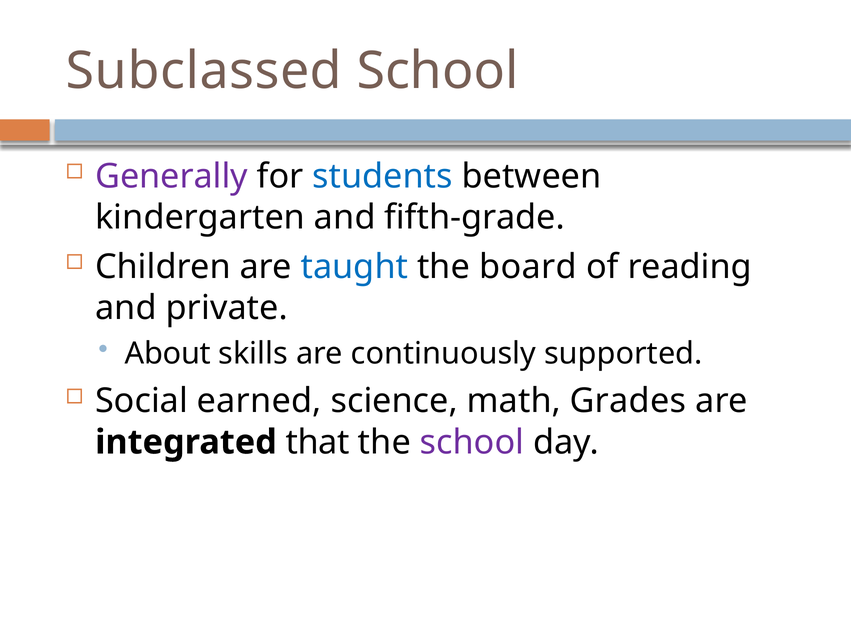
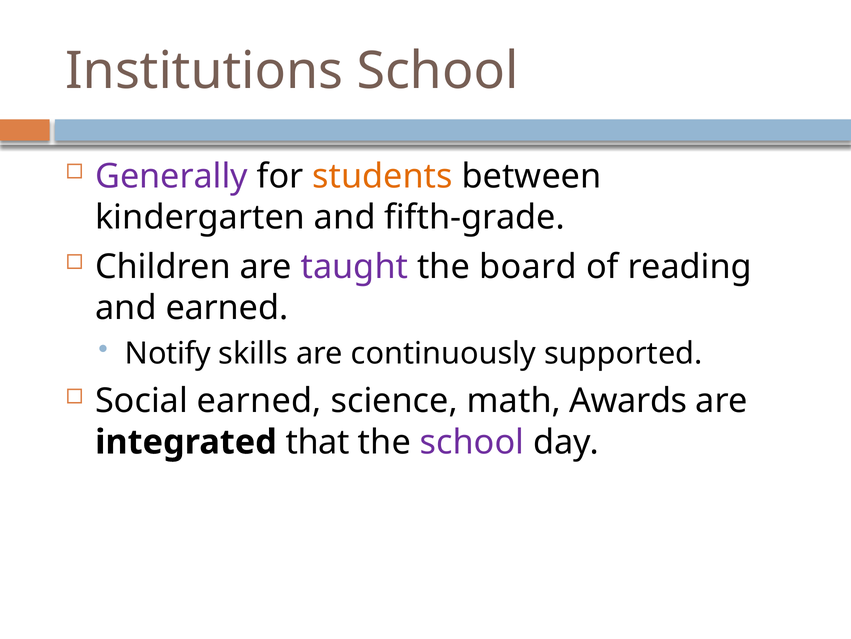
Subclassed: Subclassed -> Institutions (204, 71)
students colour: blue -> orange (383, 176)
taught colour: blue -> purple (354, 267)
and private: private -> earned (227, 308)
About: About -> Notify (168, 353)
Grades: Grades -> Awards (628, 401)
